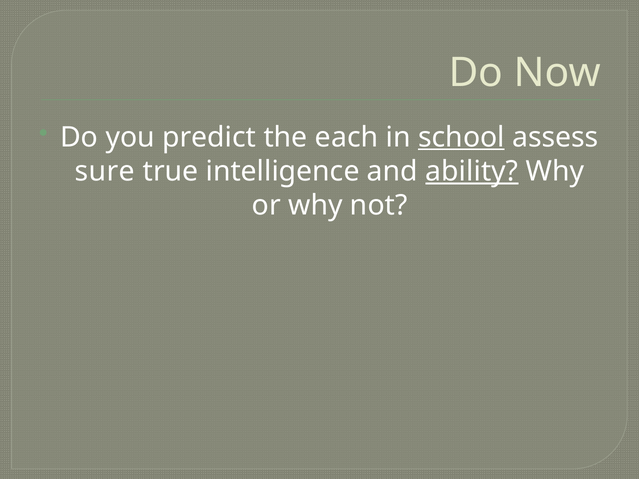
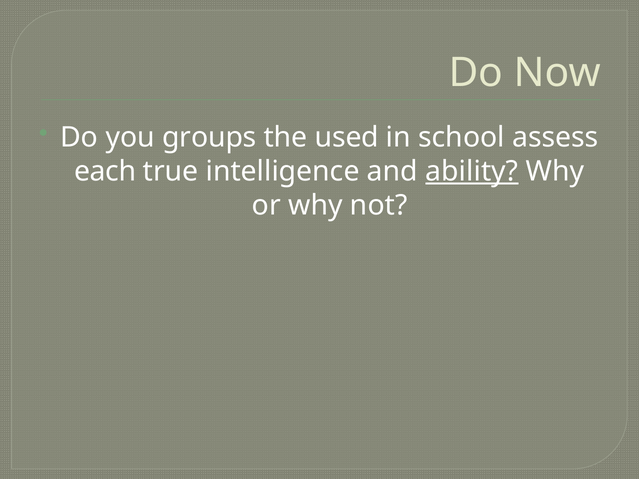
predict: predict -> groups (209, 137)
each: each -> used (347, 137)
school underline: present -> none (461, 137)
sure: sure -> each (105, 171)
